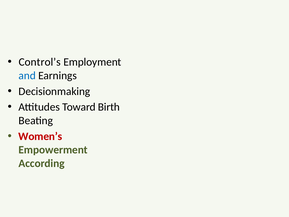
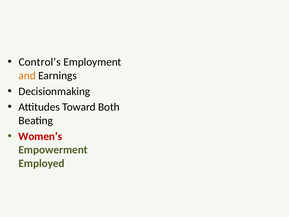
and colour: blue -> orange (27, 75)
Birth: Birth -> Both (109, 107)
According: According -> Employed (42, 163)
